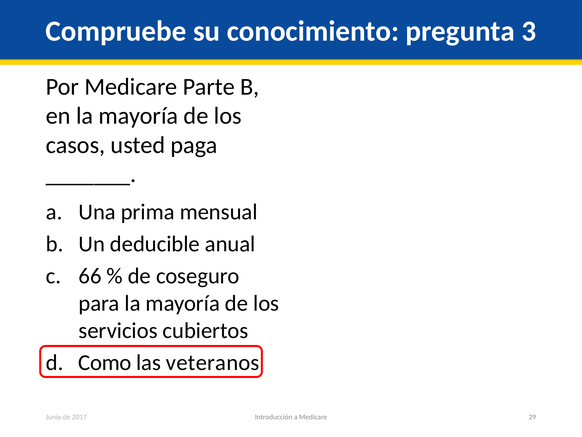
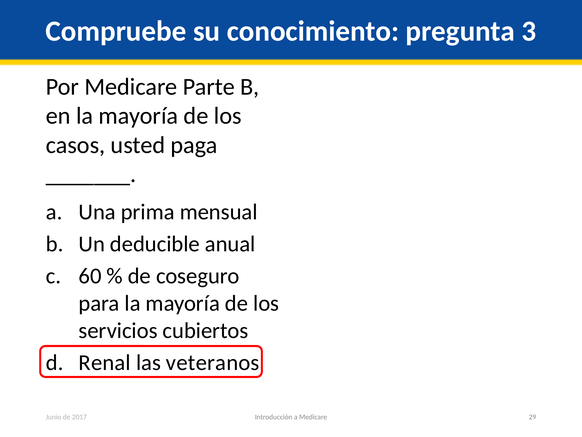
66: 66 -> 60 (90, 276)
Como: Como -> Renal (105, 362)
